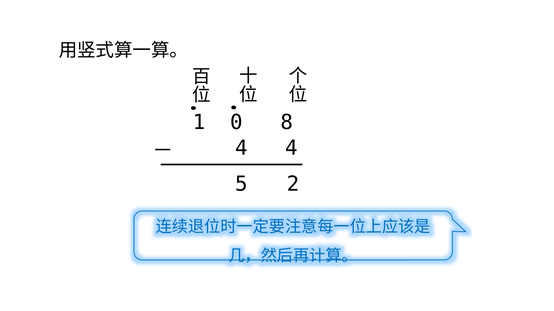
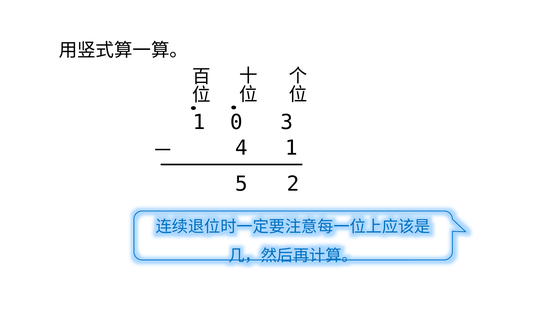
8: 8 -> 3 (287, 123)
4 4: 4 -> 1 (291, 148)
